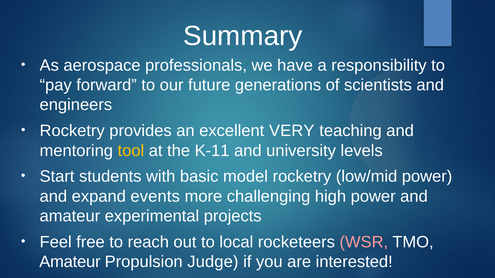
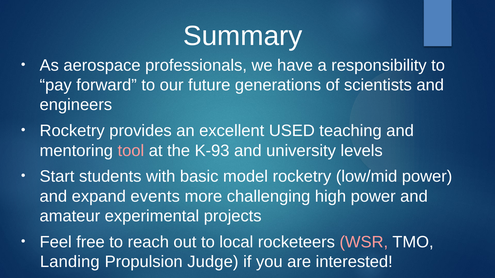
VERY: VERY -> USED (292, 131)
tool colour: yellow -> pink (131, 151)
K-11: K-11 -> K-93 (212, 151)
Amateur: Amateur -> Landing (70, 262)
